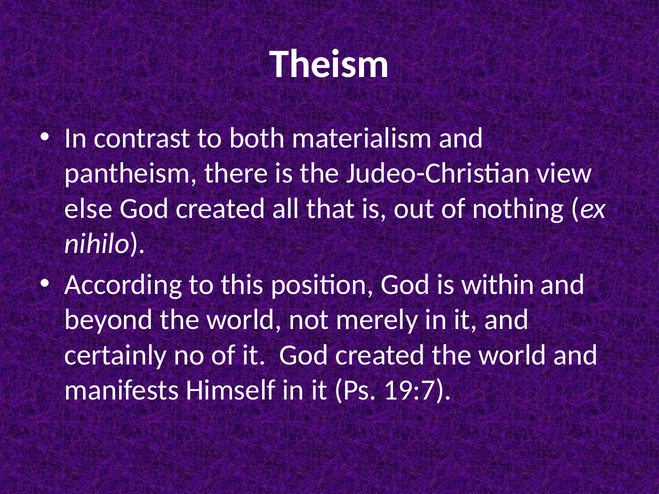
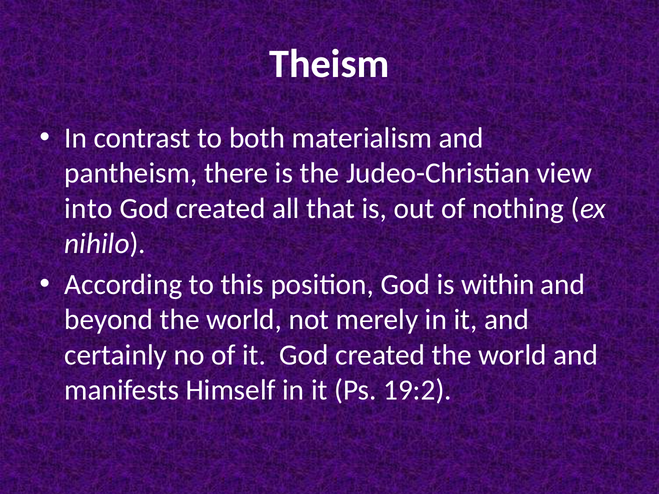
else: else -> into (89, 209)
19:7: 19:7 -> 19:2 (418, 390)
